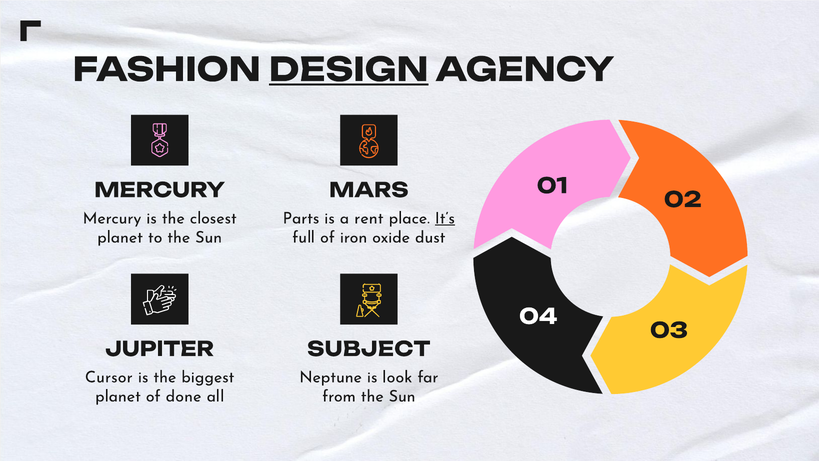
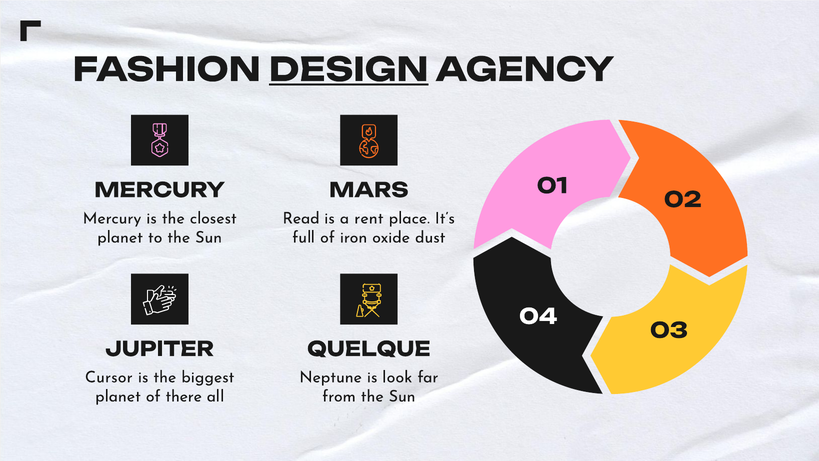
Parts: Parts -> Read (301, 218)
It’s underline: present -> none (445, 218)
SUBJECT: SUBJECT -> QUELQUE (369, 349)
done: done -> there (184, 396)
